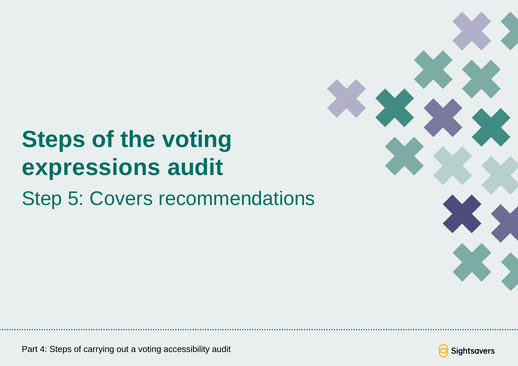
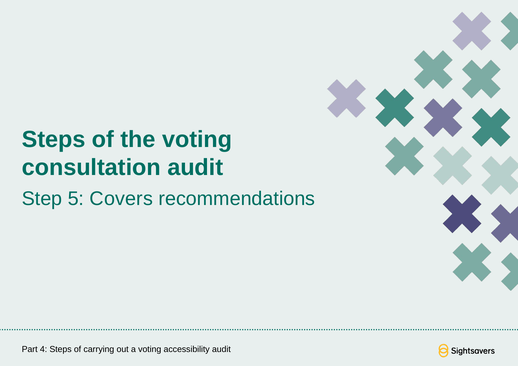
expressions: expressions -> consultation (91, 168)
